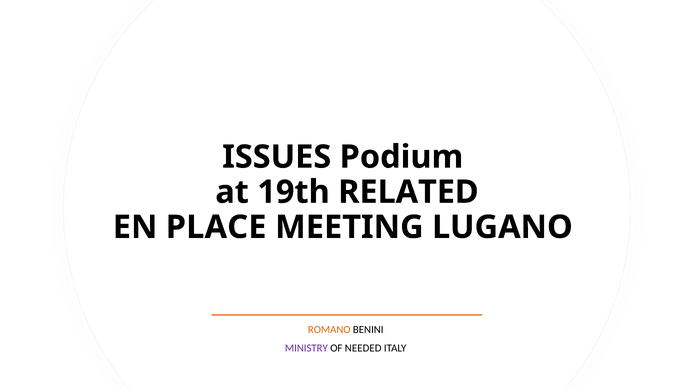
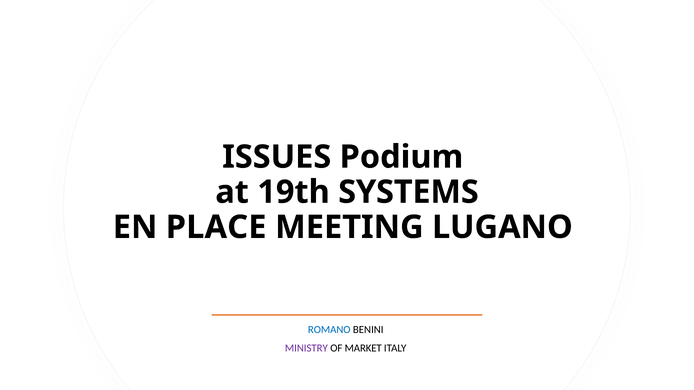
RELATED: RELATED -> SYSTEMS (408, 192)
ROMANO colour: orange -> blue (329, 330)
NEEDED: NEEDED -> MARKET (363, 349)
